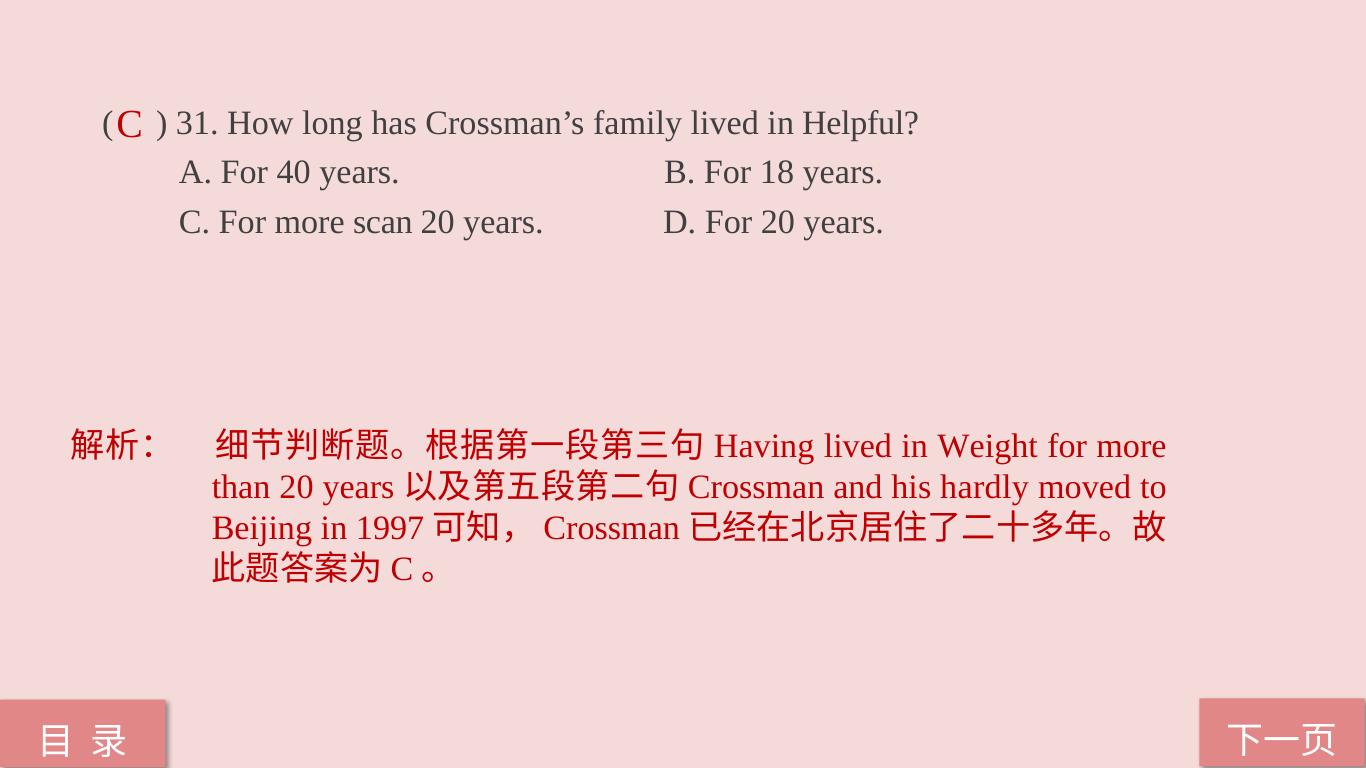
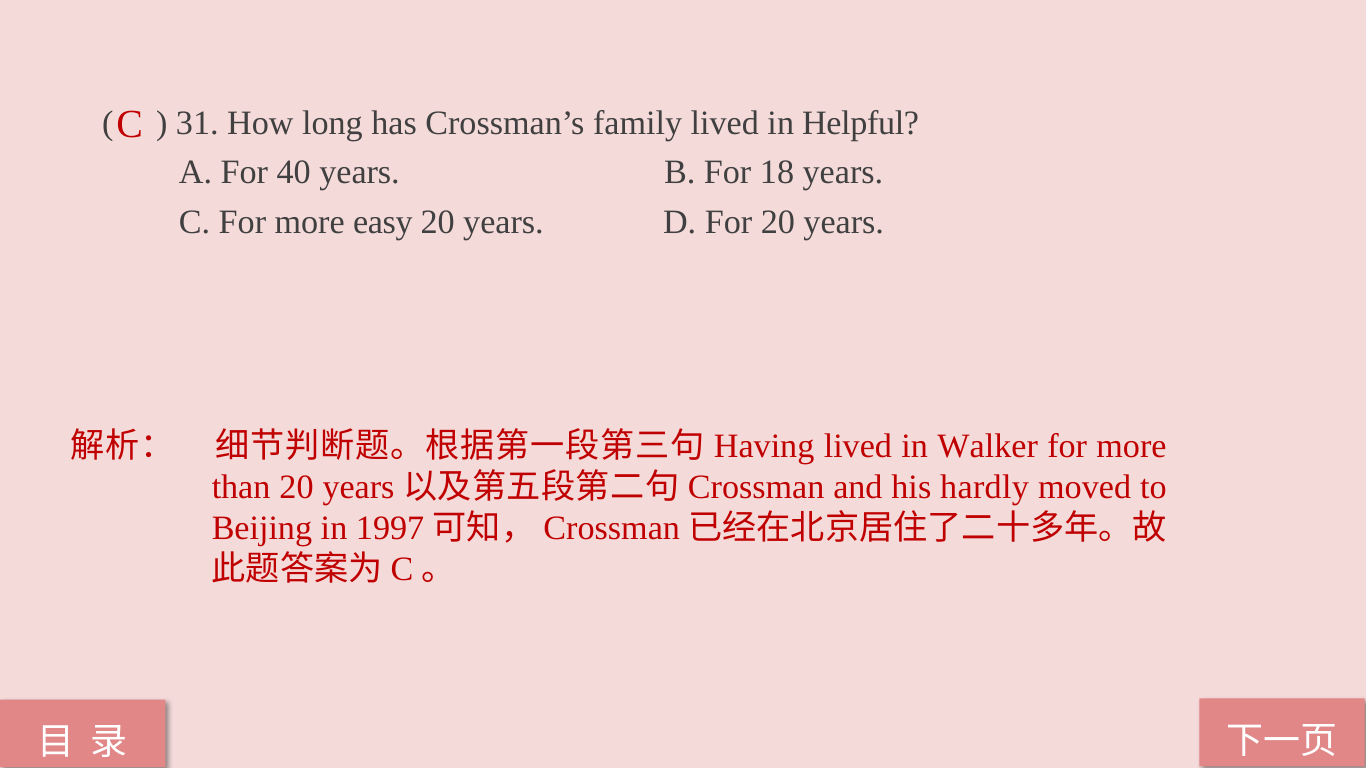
scan: scan -> easy (383, 222)
Weight: Weight -> Walker (988, 447)
